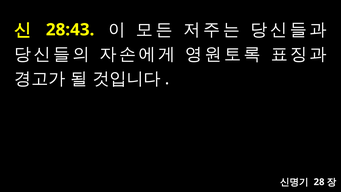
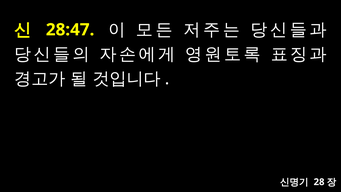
28:43: 28:43 -> 28:47 (70, 30)
